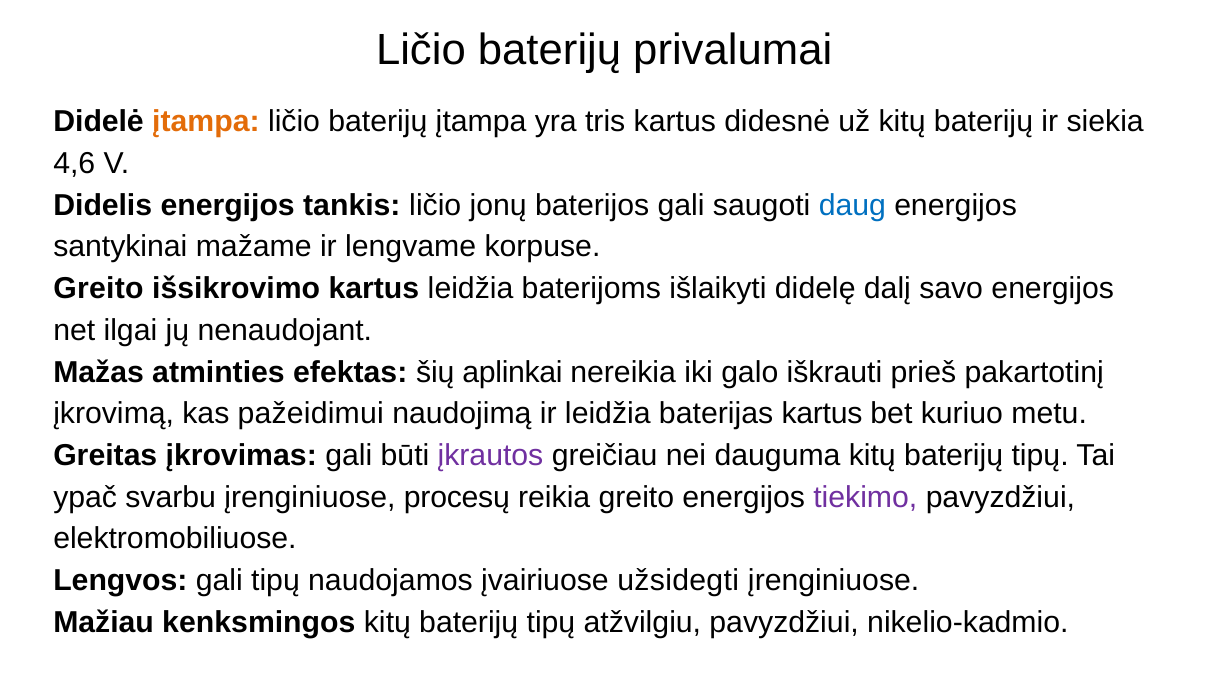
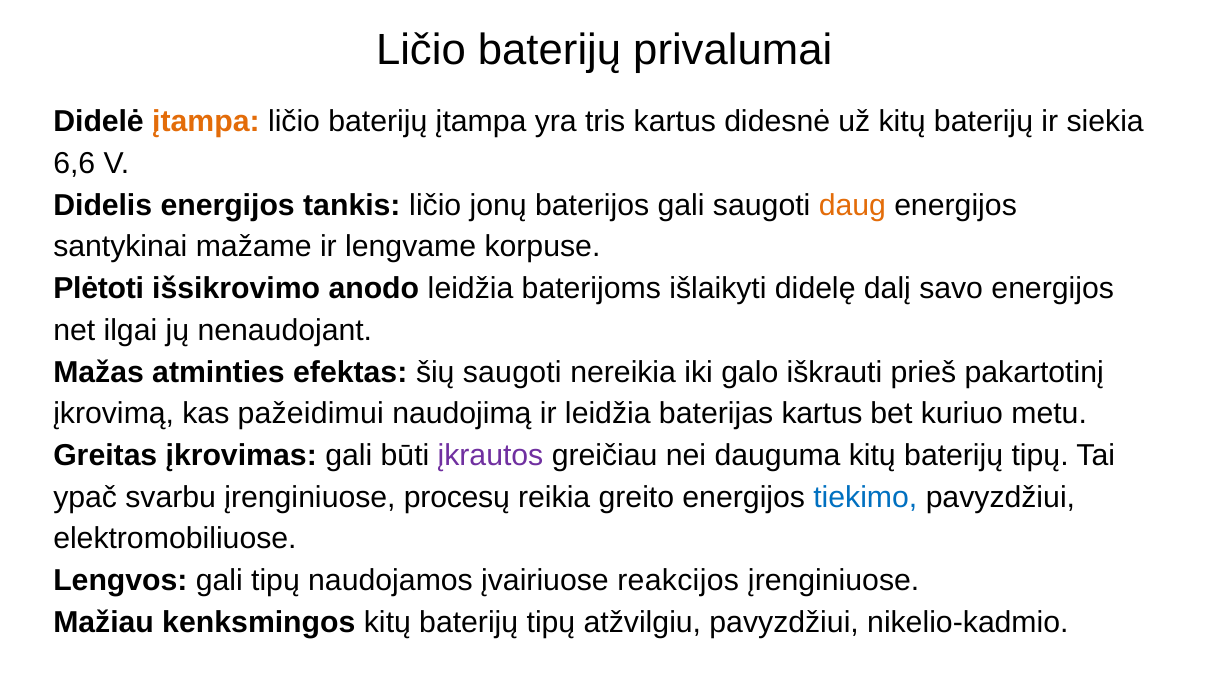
4,6: 4,6 -> 6,6 (74, 164)
daug colour: blue -> orange (852, 205)
Greito: Greito -> Plėtoti (99, 289)
išsikrovimo kartus: kartus -> anodo (374, 289)
šių aplinkai: aplinkai -> saugoti (512, 372)
tiekimo colour: purple -> blue (865, 497)
užsidegti: užsidegti -> reakcijos (678, 581)
